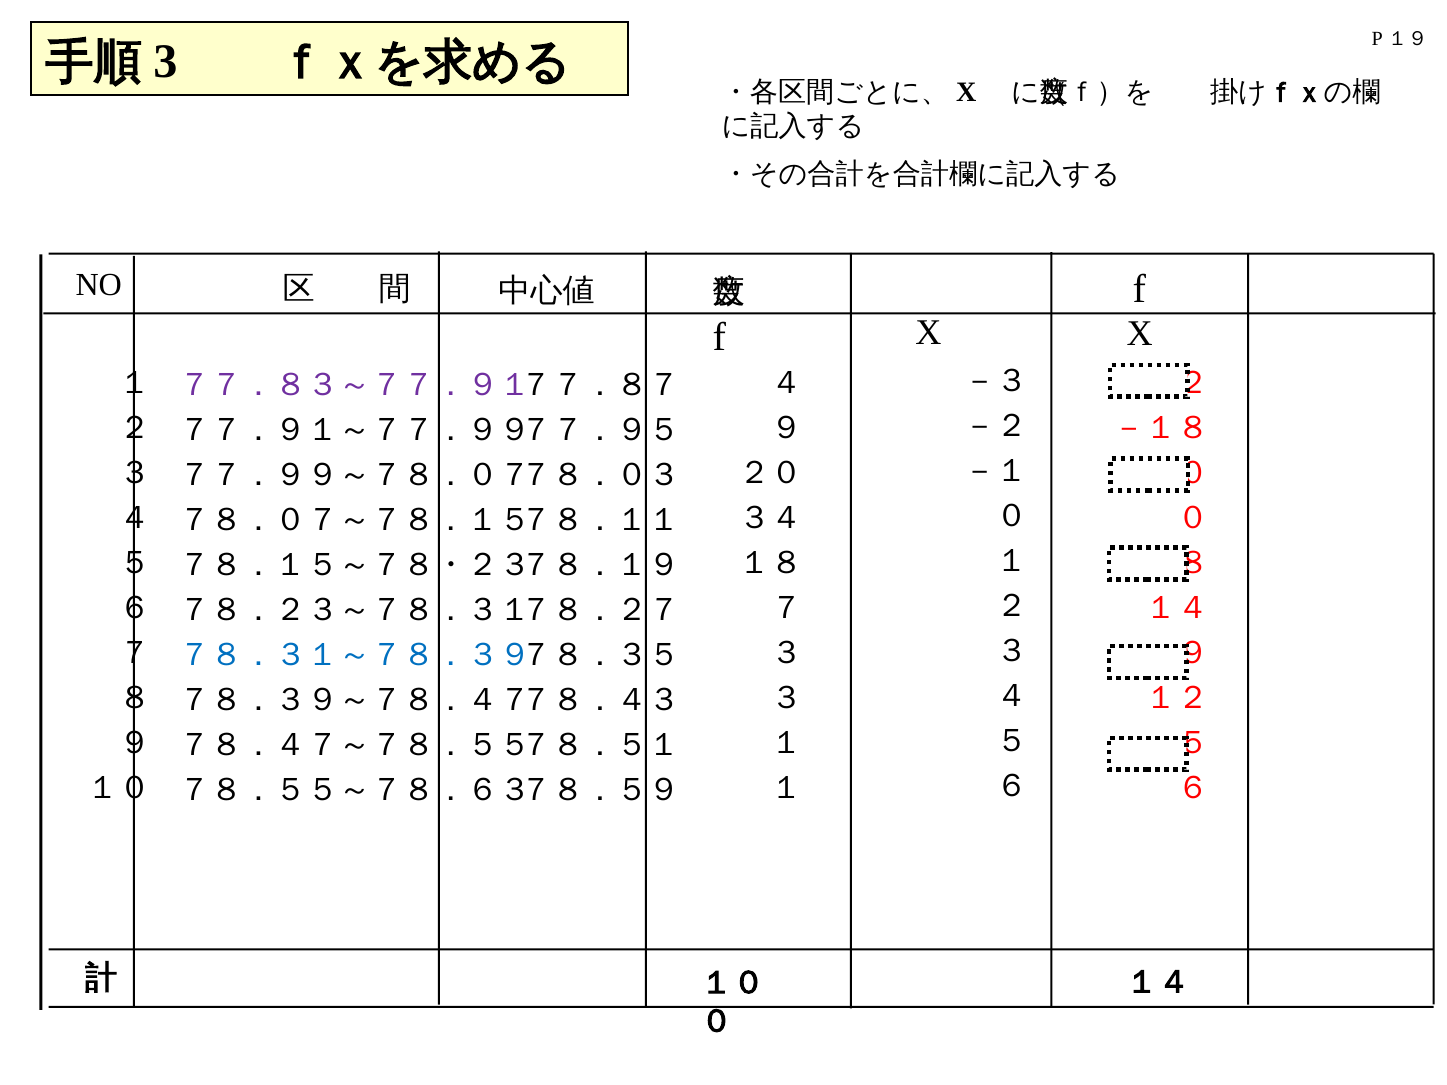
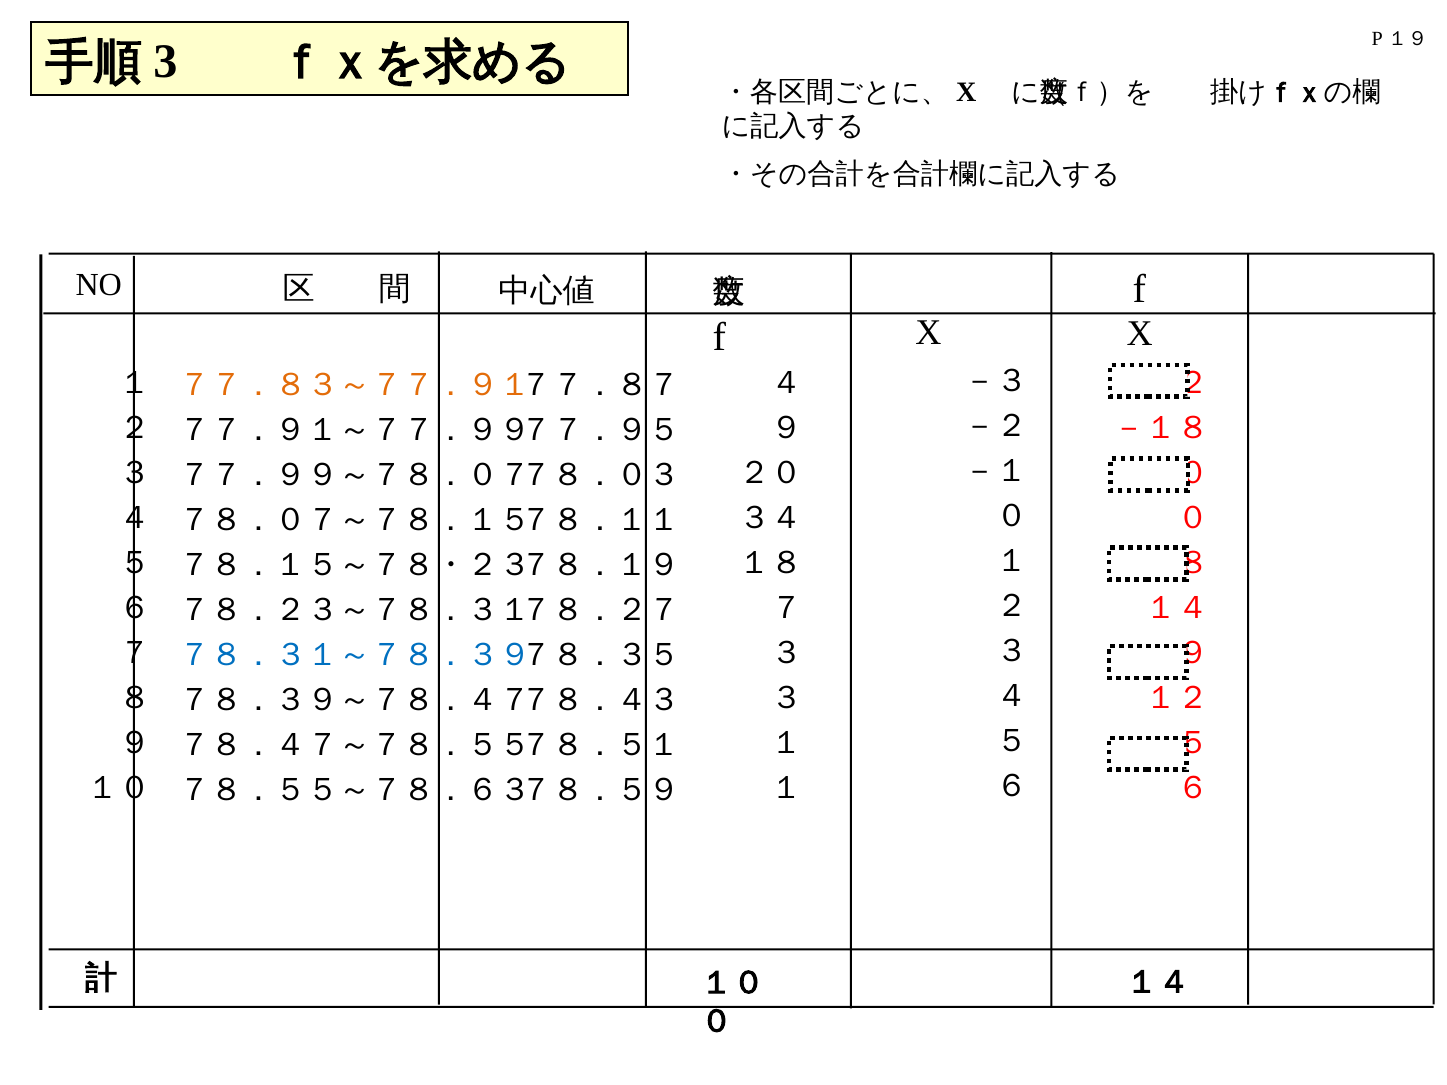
７７．８３～７７．９１ colour: purple -> orange (355, 385)
